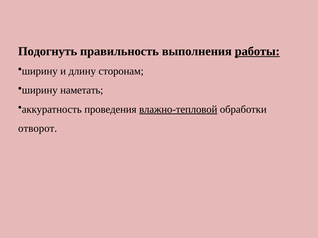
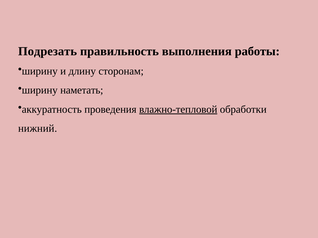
Подогнуть: Подогнуть -> Подрезать (48, 51)
работы underline: present -> none (257, 51)
отворот: отворот -> нижний (38, 129)
